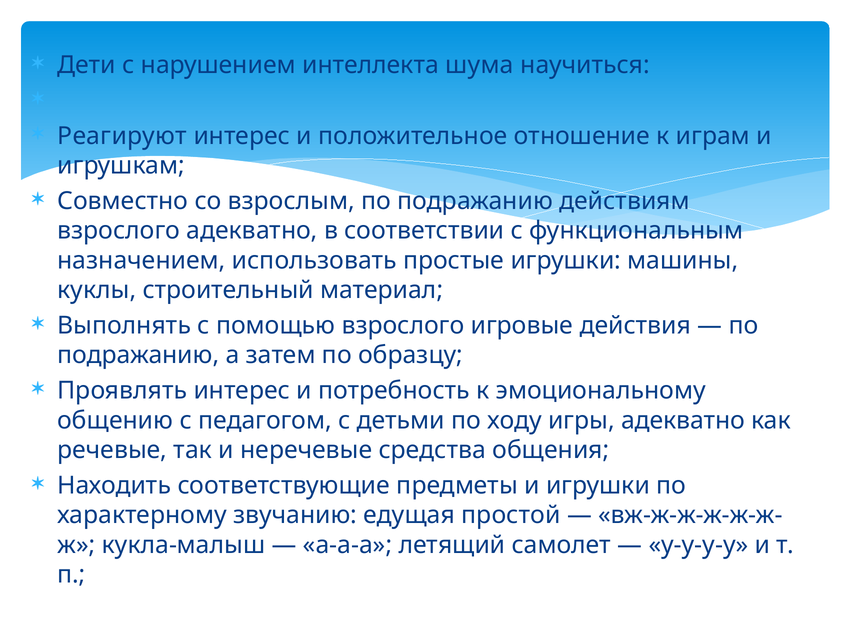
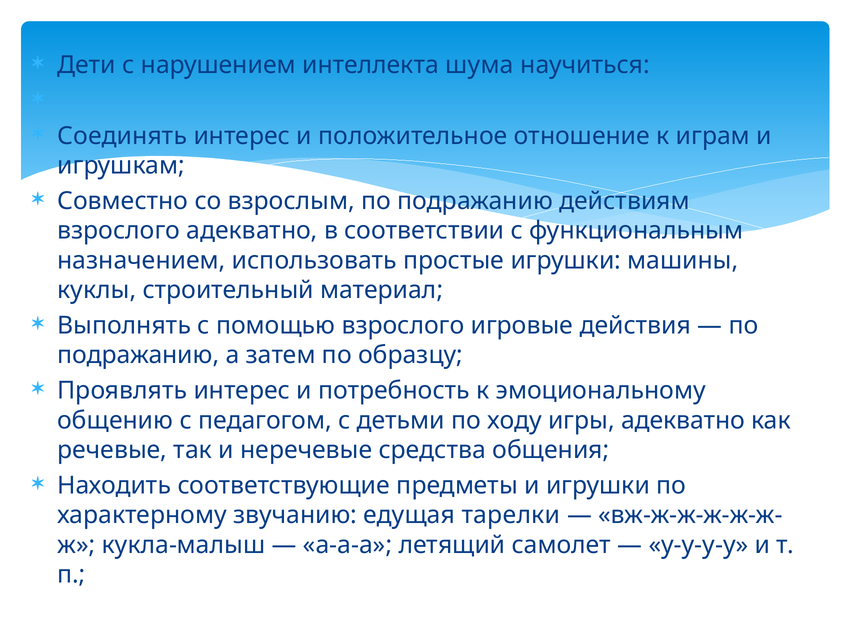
Реагируют: Реагируют -> Соединять (122, 136)
простой: простой -> тарелки (511, 516)
